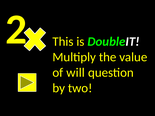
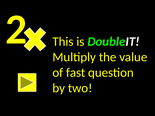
will: will -> fast (76, 73)
